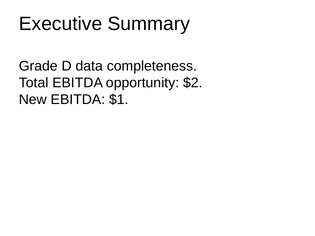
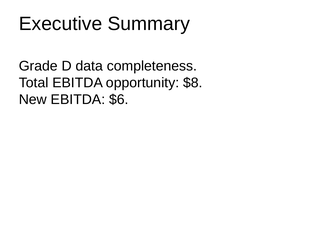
$2: $2 -> $8 (193, 83)
$1: $1 -> $6 (119, 100)
